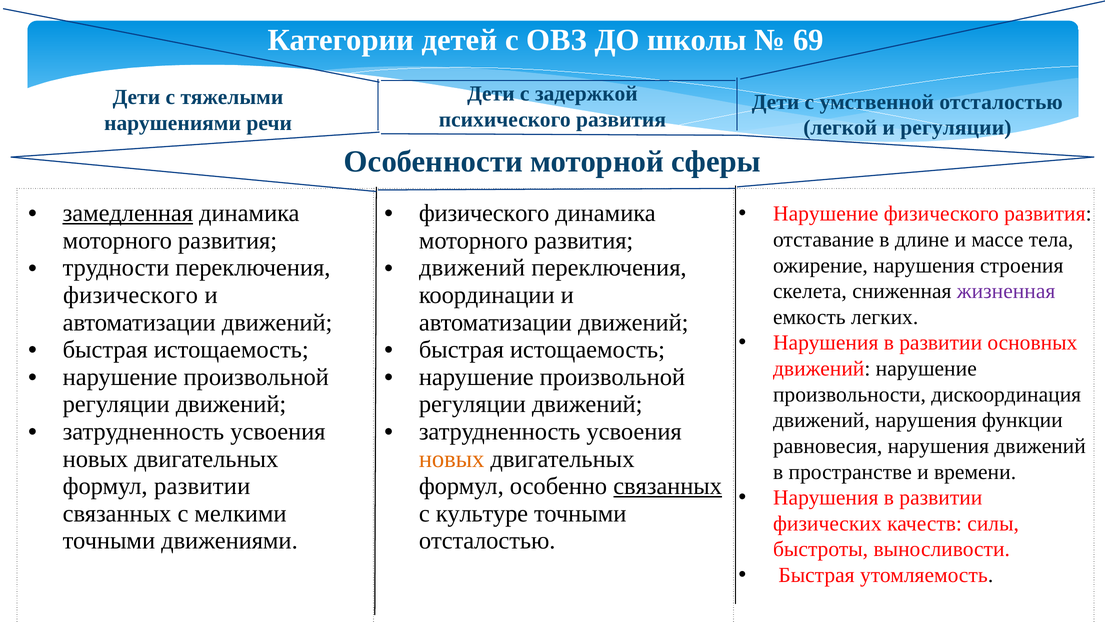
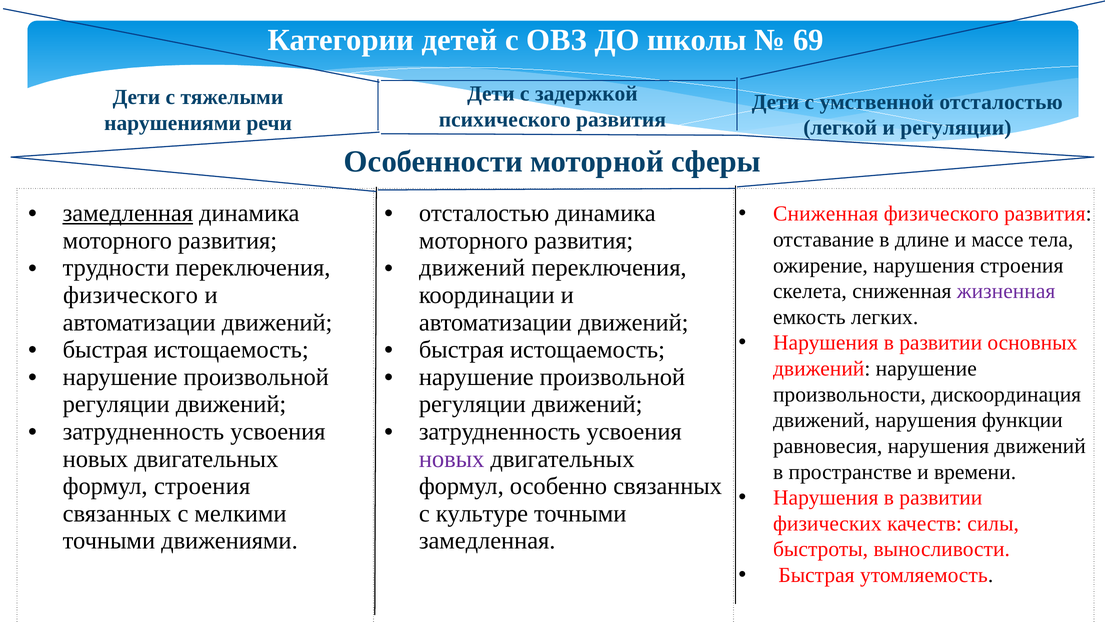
физического: физического -> отсталостью (484, 213)
Нарушение: Нарушение -> Сниженная (826, 214)
новых colour: orange -> purple (452, 459)
формул развитии: развитии -> строения (202, 486)
связанных underline: present -> none (668, 486)
отсталостью: отсталостью -> замедленная (487, 540)
